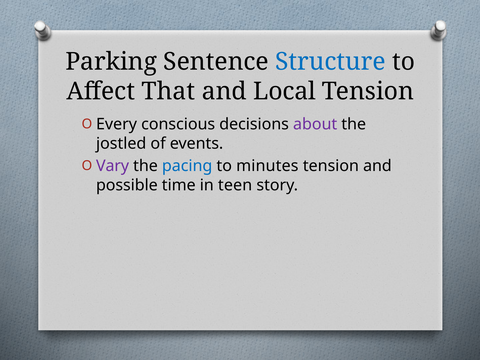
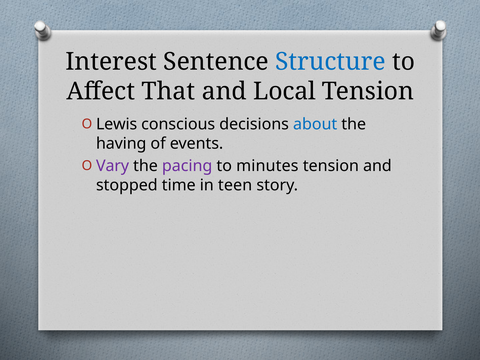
Parking: Parking -> Interest (111, 62)
Every: Every -> Lewis (117, 124)
about colour: purple -> blue (315, 124)
jostled: jostled -> having (121, 144)
pacing colour: blue -> purple (187, 166)
possible: possible -> stopped (127, 185)
